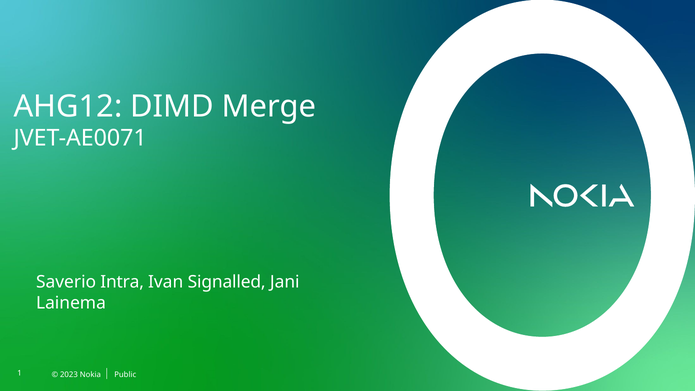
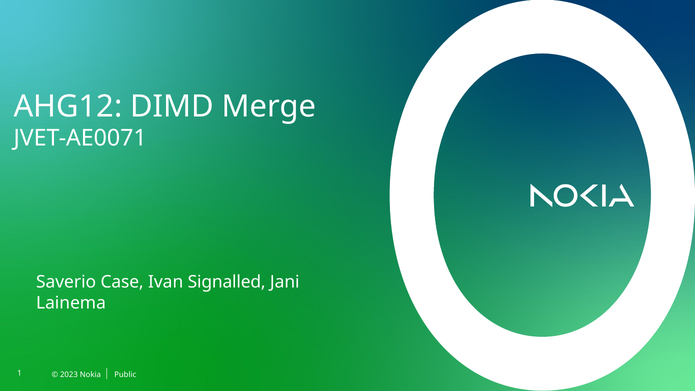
Intra: Intra -> Case (122, 282)
